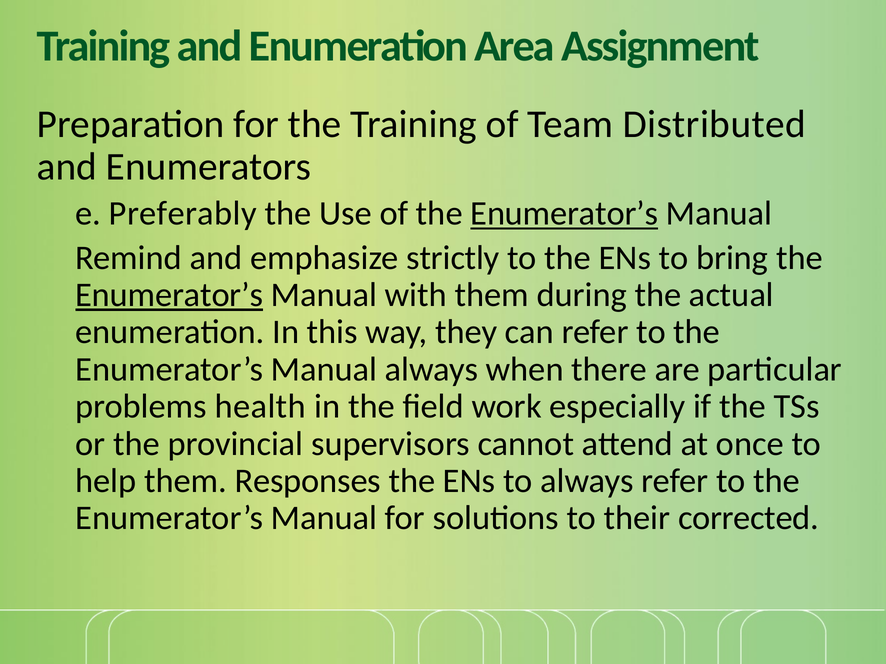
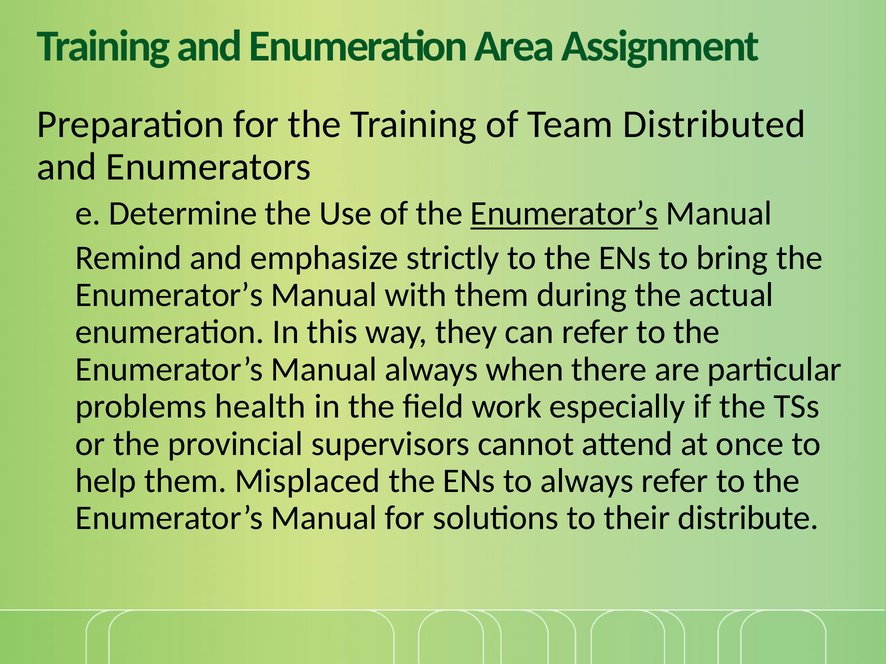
Preferably: Preferably -> Determine (183, 214)
Enumerator’s underline: present -> none (169, 295)
Responses: Responses -> Misplaced (308, 481)
corrected: corrected -> distribute (748, 518)
